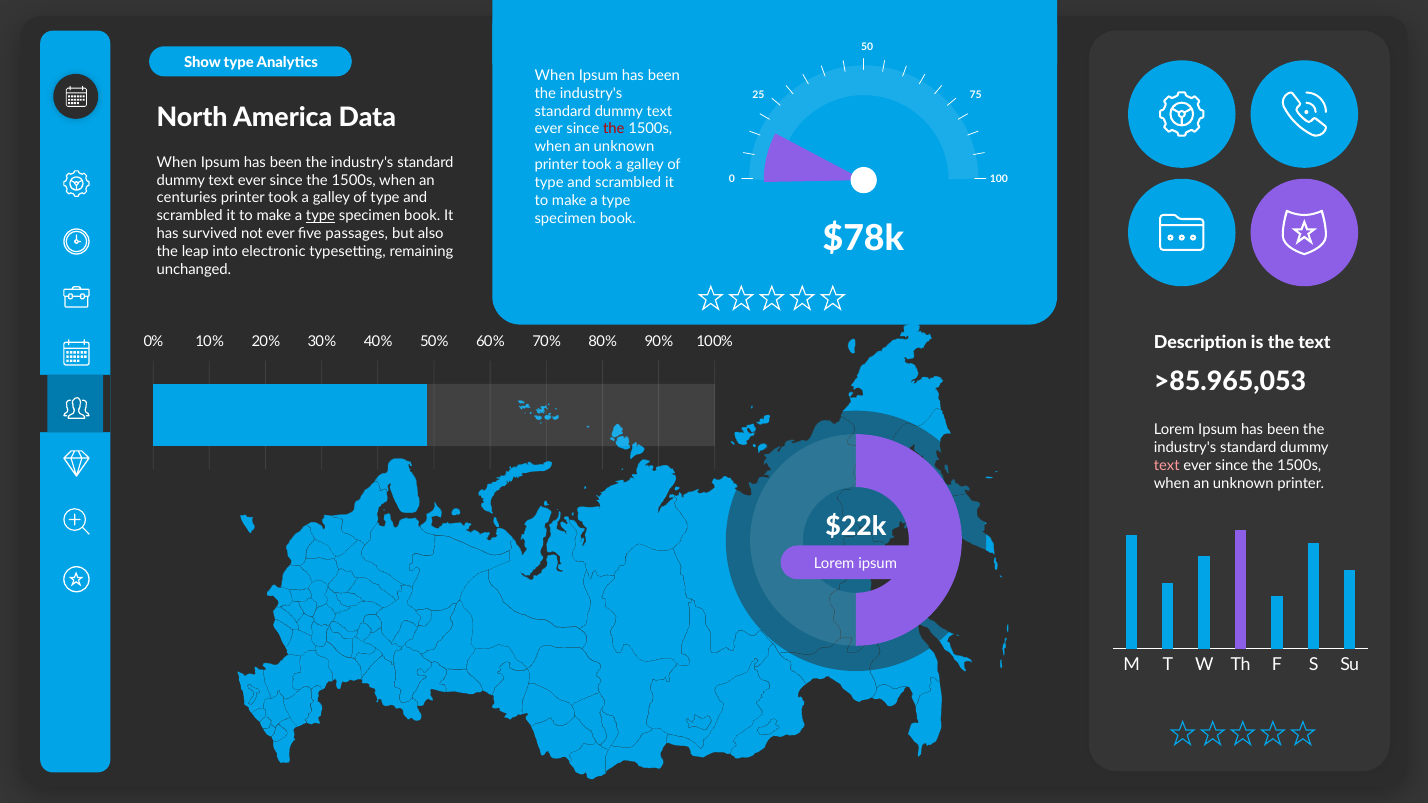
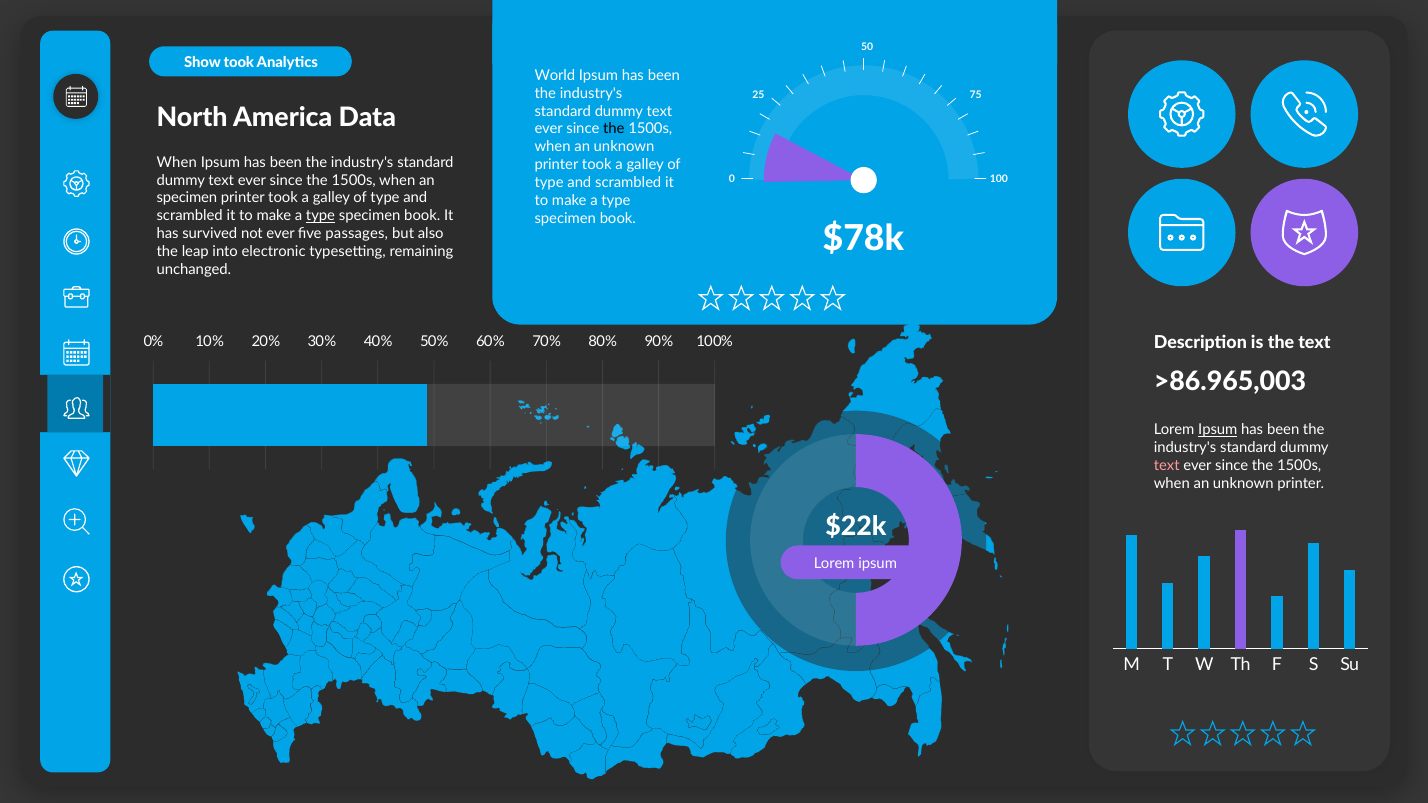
Show type: type -> took (239, 62)
When: When -> World (555, 75)
the colour: red -> black (614, 129)
centuries: centuries -> specimen (187, 198)
>85.965,053: >85.965,053 -> >86.965,003 (1230, 382)
Ipsum underline: none -> present (1218, 430)
